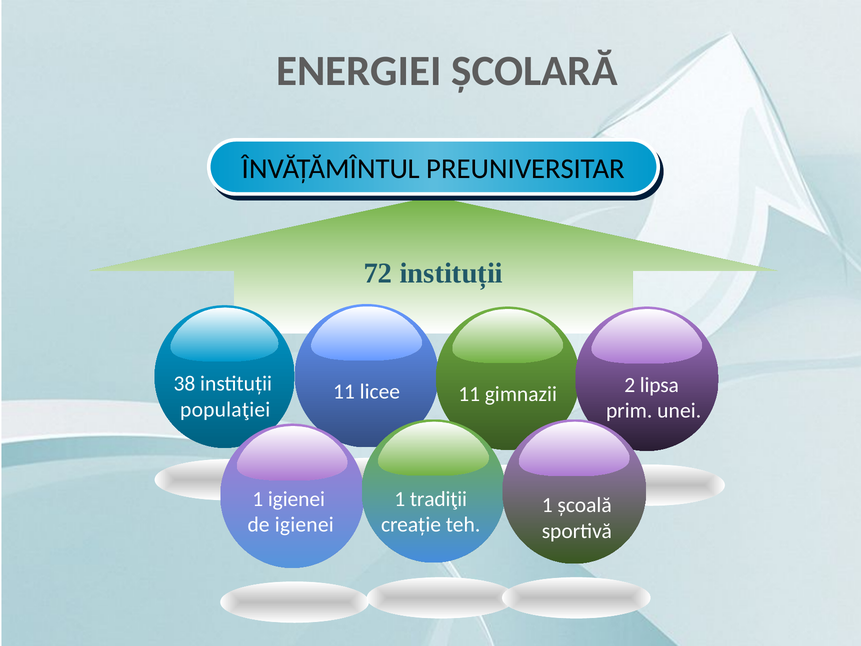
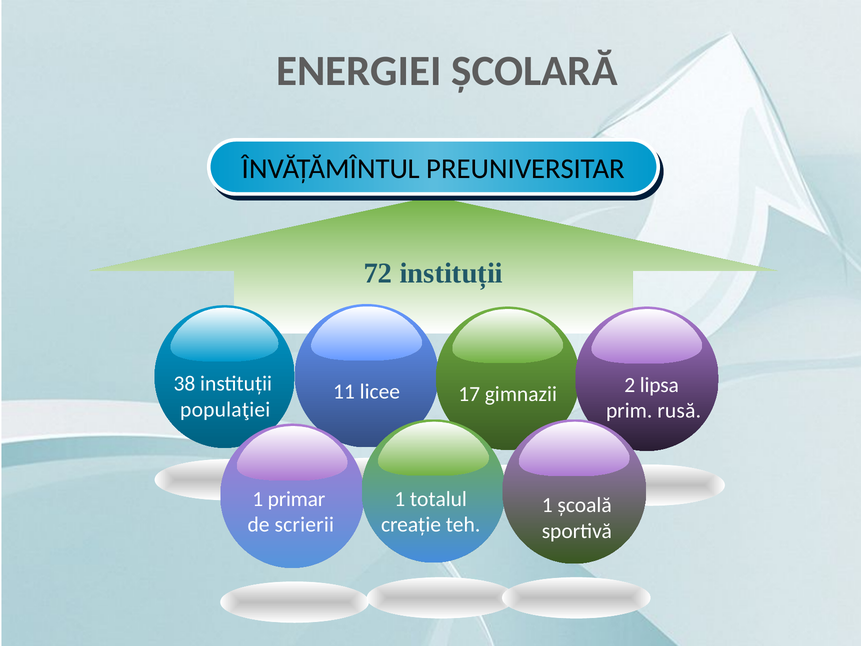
licee 11: 11 -> 17 (469, 394)
unei: unei -> rusă (679, 411)
tradiţii: tradiţii -> totalul (438, 499)
1 igienei: igienei -> primar (296, 499)
de igienei: igienei -> scrierii (304, 525)
